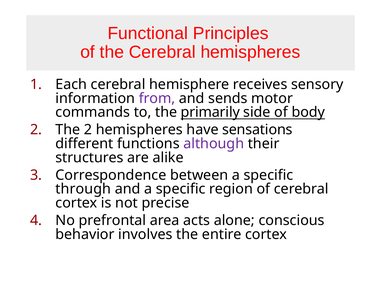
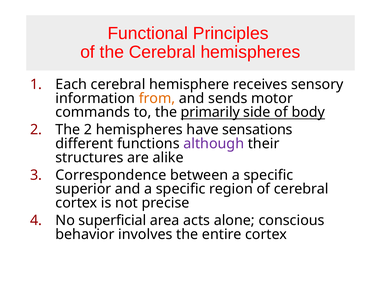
from colour: purple -> orange (157, 98)
through: through -> superior (83, 189)
prefrontal: prefrontal -> superficial (112, 220)
